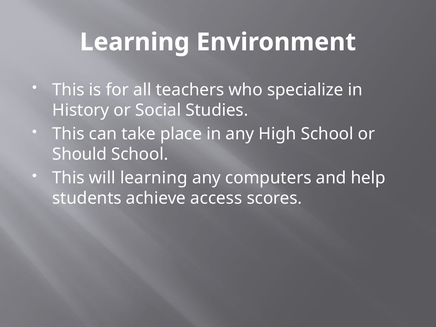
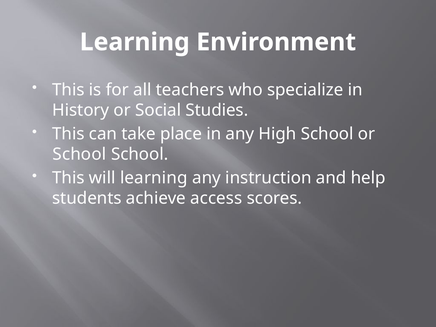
Should: Should -> School (79, 154)
computers: computers -> instruction (268, 178)
